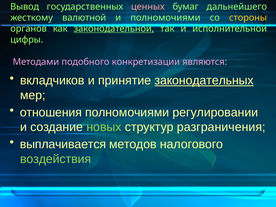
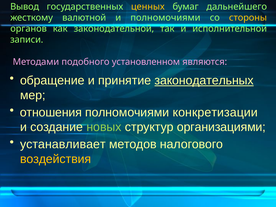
ценных colour: pink -> yellow (148, 7)
законодательной underline: present -> none (114, 29)
цифры: цифры -> записи (27, 40)
конкретизации: конкретизации -> установленном (146, 62)
вкладчиков: вкладчиков -> обращение (52, 81)
регулировании: регулировании -> конкретизации (215, 112)
разграничения: разграничения -> организациями (221, 127)
выплачивается: выплачивается -> устанавливает (63, 144)
воздействия colour: light green -> yellow (56, 159)
